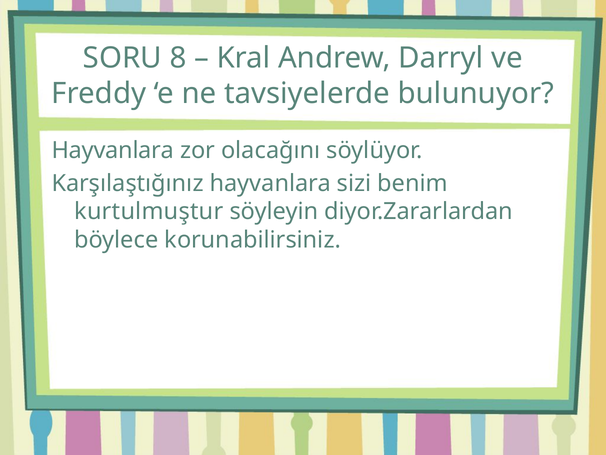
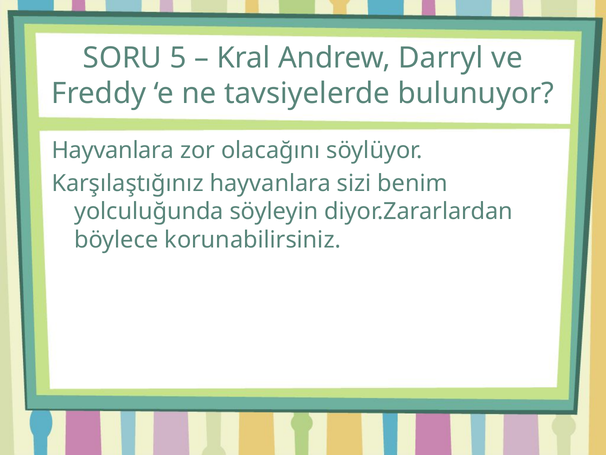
8: 8 -> 5 (178, 58)
kurtulmuştur: kurtulmuştur -> yolculuğunda (149, 211)
